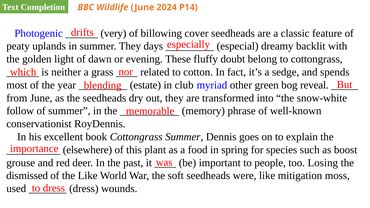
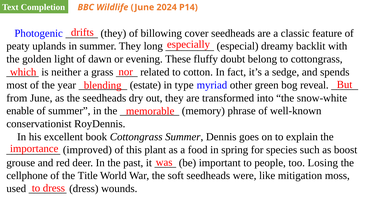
very: very -> they (113, 33)
days: days -> long (153, 46)
club: club -> type (184, 85)
follow: follow -> enable (20, 111)
elsewhere: elsewhere -> improved (87, 150)
dismissed: dismissed -> cellphone (27, 176)
the Like: Like -> Title (88, 176)
